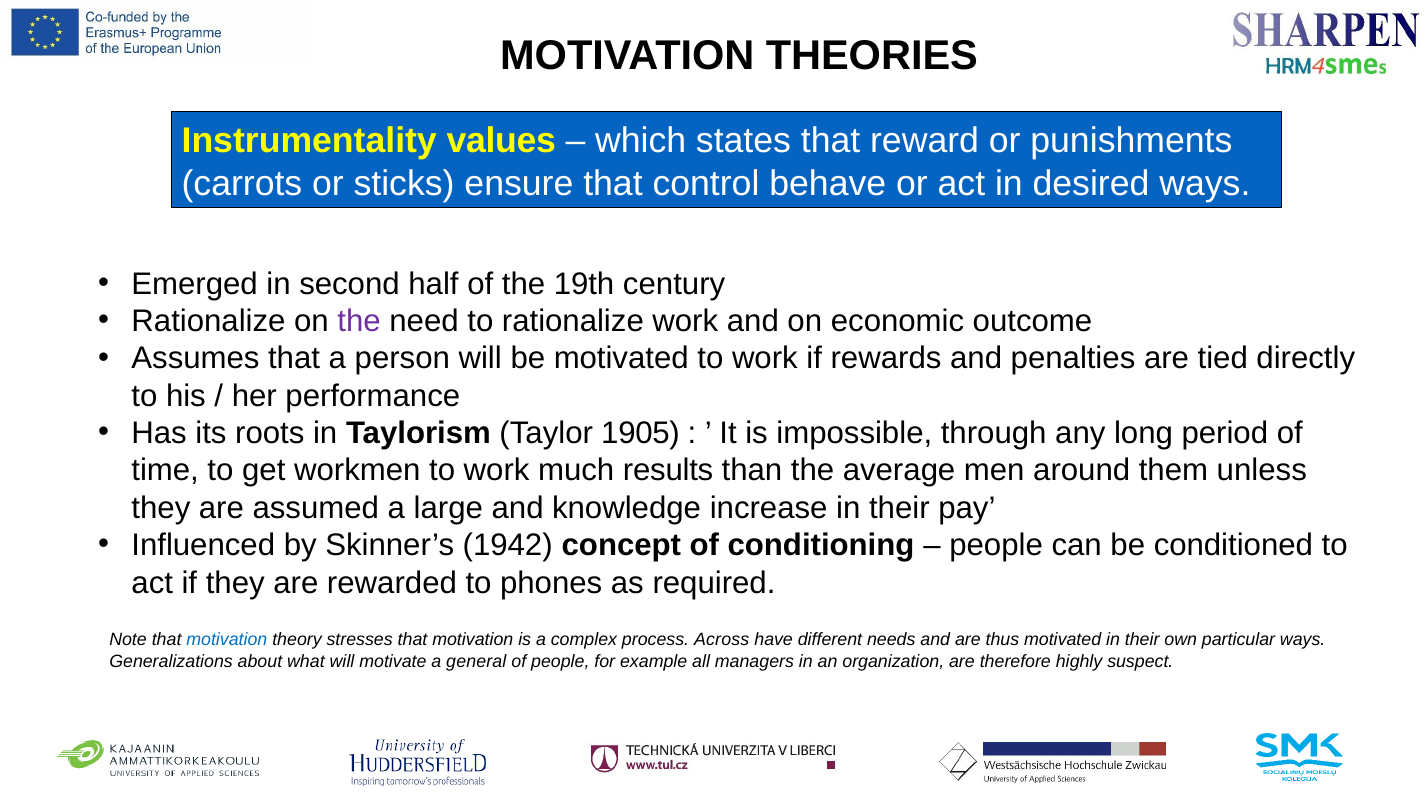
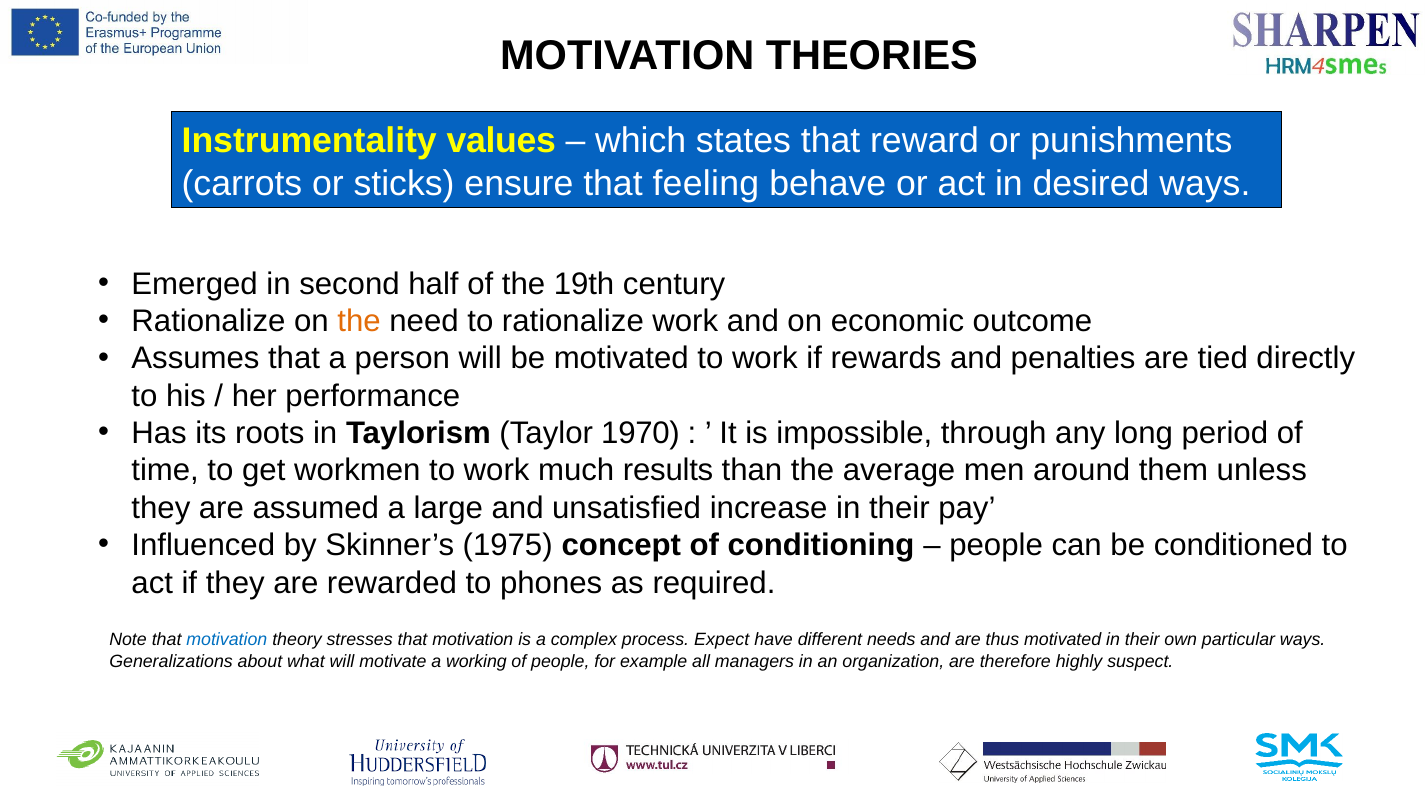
control: control -> feeling (706, 183)
the colour: purple -> orange (359, 321)
1905: 1905 -> 1970 (640, 434)
knowledge: knowledge -> unsatisfied (627, 508)
1942: 1942 -> 1975 (508, 546)
Across: Across -> Expect (722, 641)
general: general -> working (476, 662)
